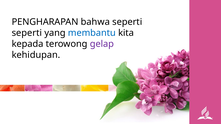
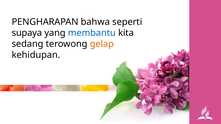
seperti: seperti -> supaya (27, 33)
kepada: kepada -> sedang (28, 44)
gelap colour: purple -> orange (102, 44)
